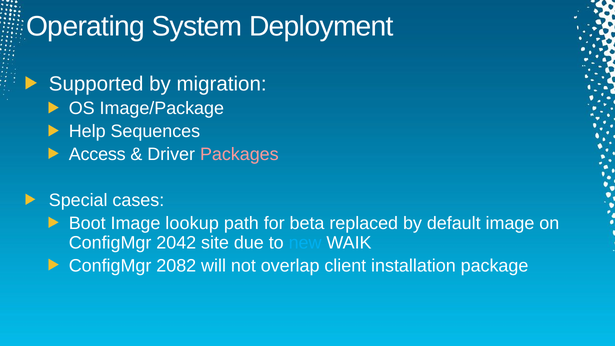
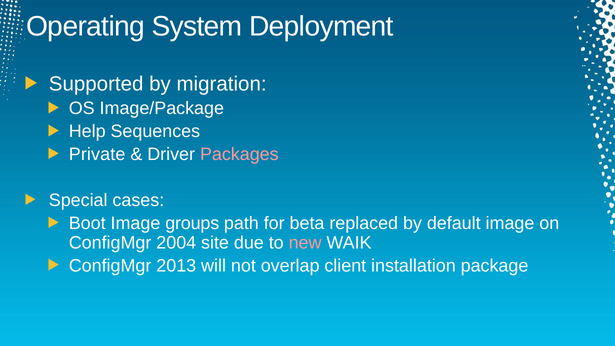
Access: Access -> Private (97, 154)
lookup: lookup -> groups (192, 223)
2042: 2042 -> 2004 (176, 243)
new colour: light blue -> pink (305, 243)
2082: 2082 -> 2013 (176, 266)
